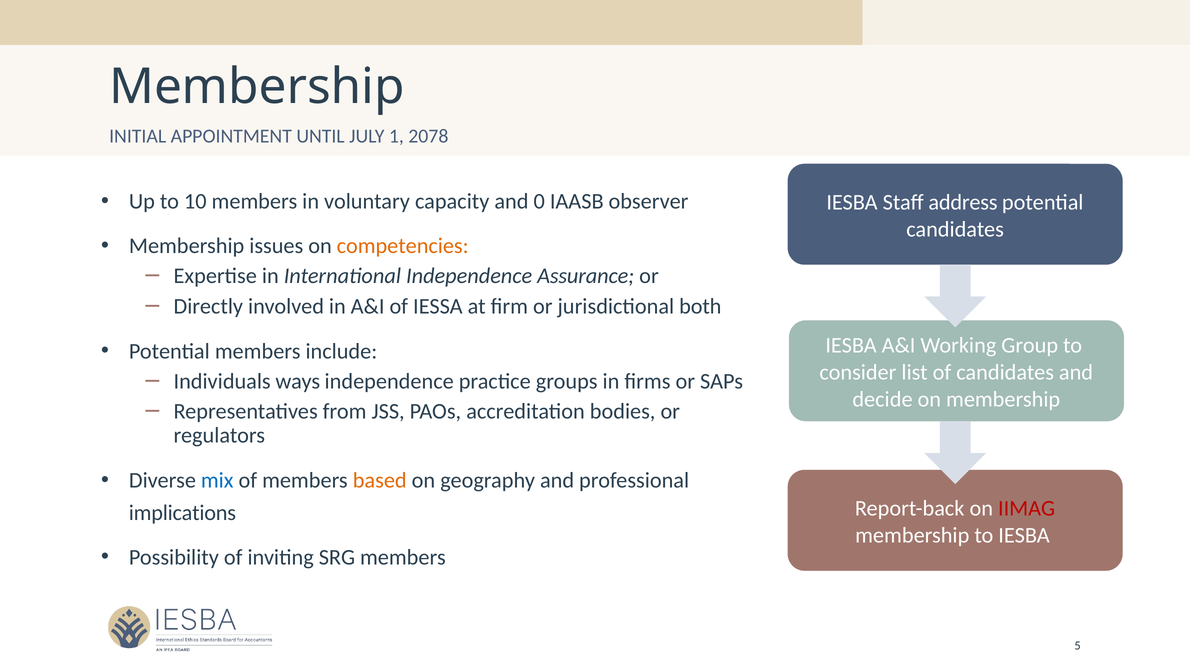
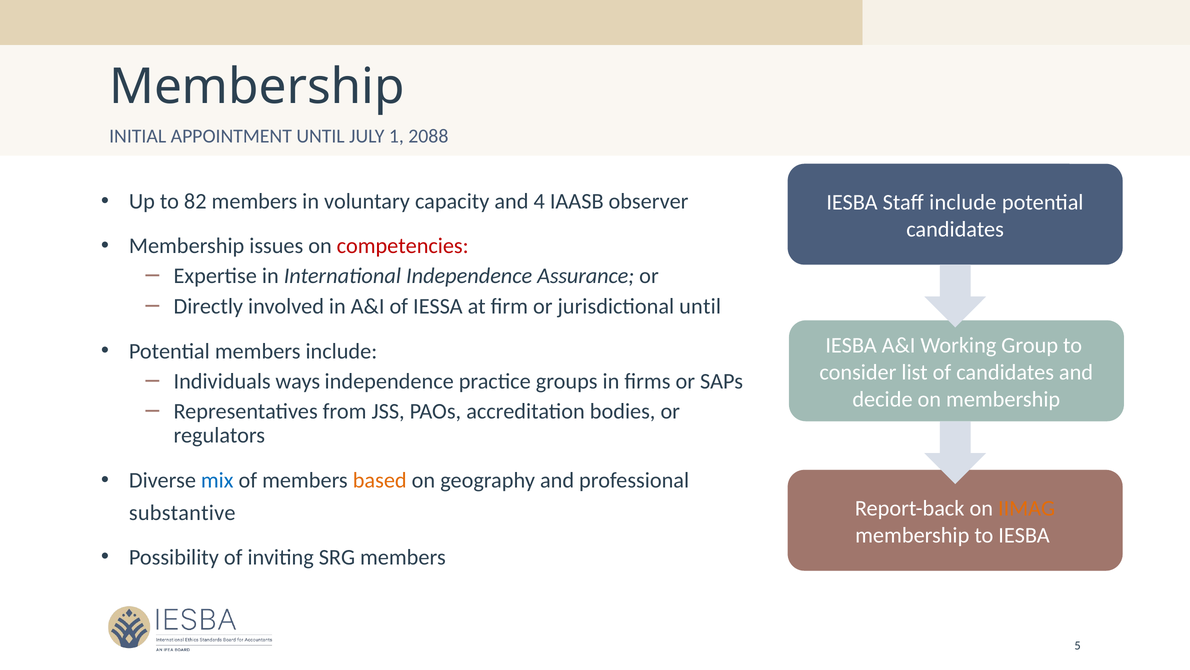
2078: 2078 -> 2088 (428, 136)
10: 10 -> 82 (195, 201)
0: 0 -> 4 (539, 201)
Staff address: address -> include (963, 202)
competencies colour: orange -> red (403, 246)
jurisdictional both: both -> until (700, 306)
IIMAG colour: red -> orange (1027, 508)
implications: implications -> substantive (182, 512)
